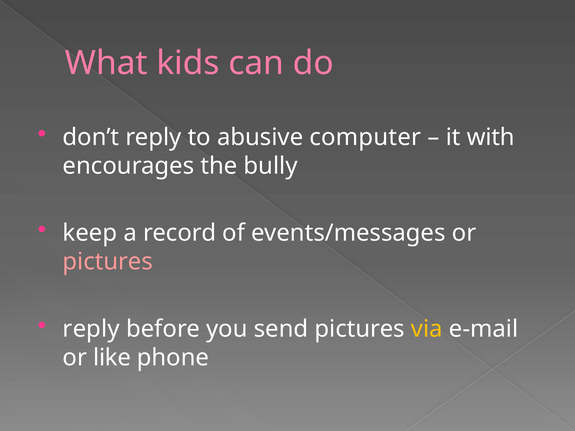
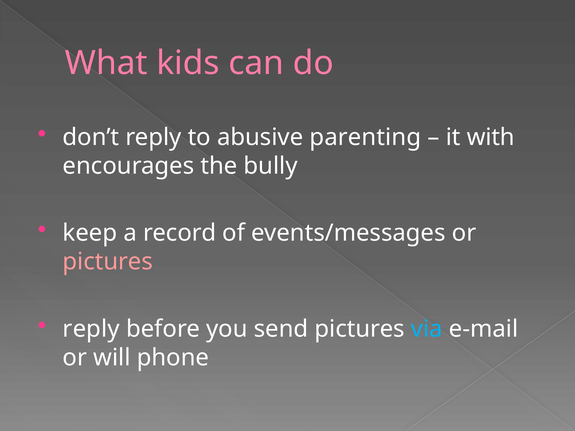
computer: computer -> parenting (365, 137)
via colour: yellow -> light blue (427, 329)
like: like -> will (112, 358)
